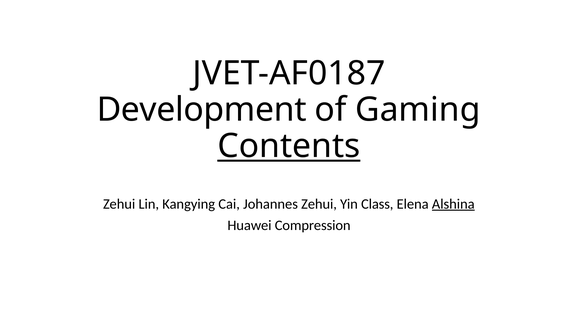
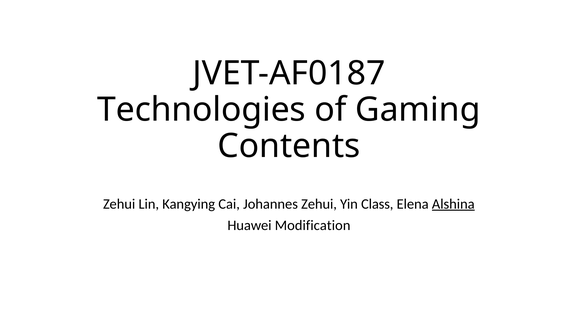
Development: Development -> Technologies (201, 110)
Contents underline: present -> none (289, 146)
Compression: Compression -> Modification (313, 226)
